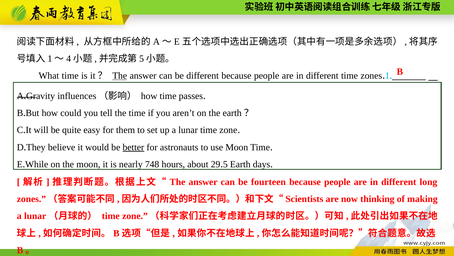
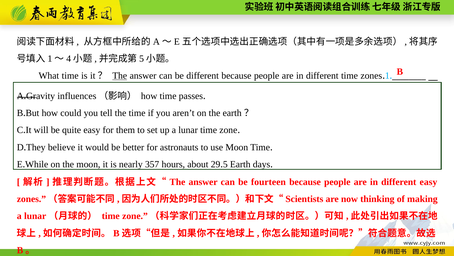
better underline: present -> none (133, 147)
748: 748 -> 357 (152, 164)
different long: long -> easy (428, 182)
